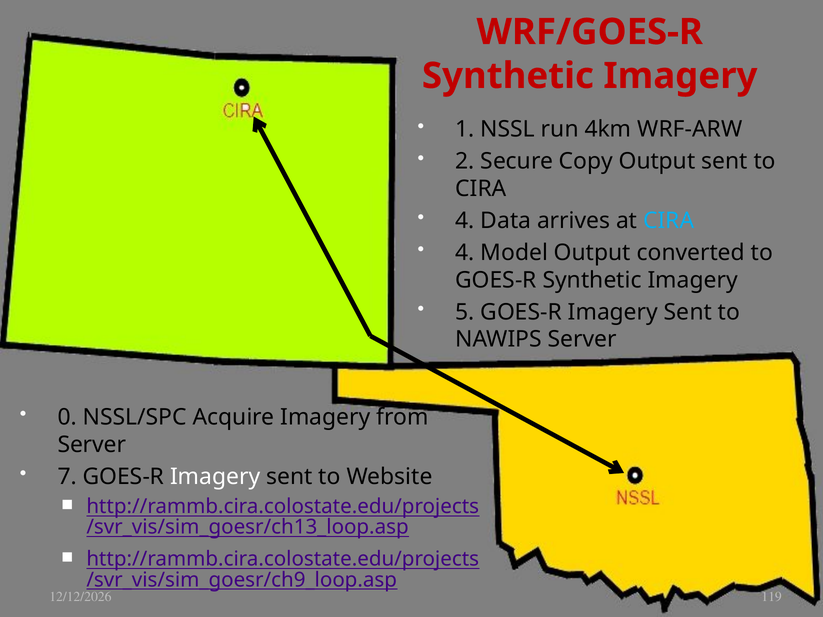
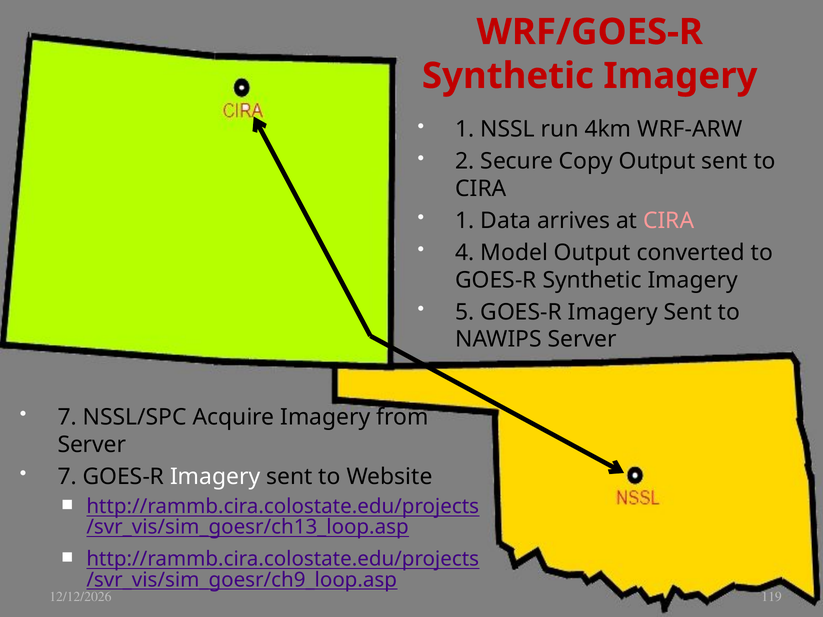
4: 4 -> 1 (465, 221)
CIRA colour: light blue -> pink (669, 221)
0: 0 -> 7 (67, 417)
